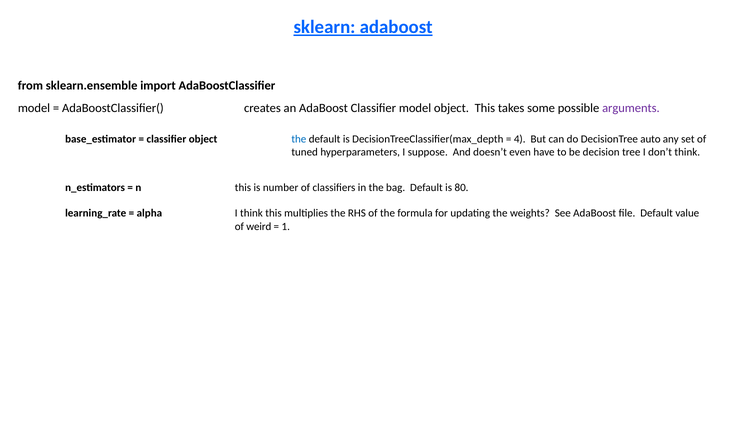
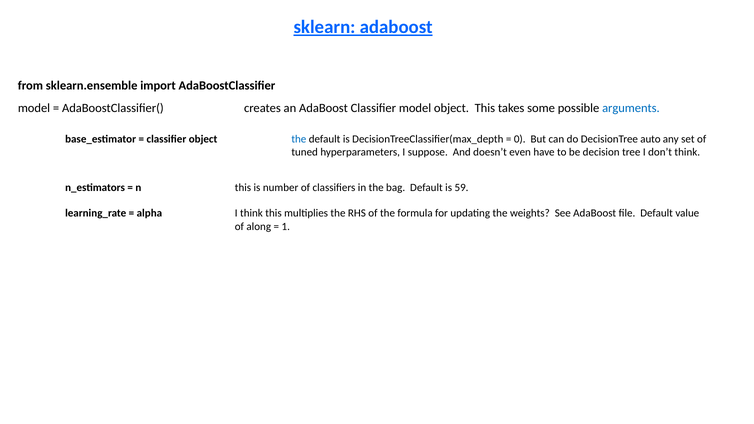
arguments colour: purple -> blue (631, 108)
4: 4 -> 0 (520, 139)
80: 80 -> 59 (462, 188)
weird: weird -> along (259, 227)
